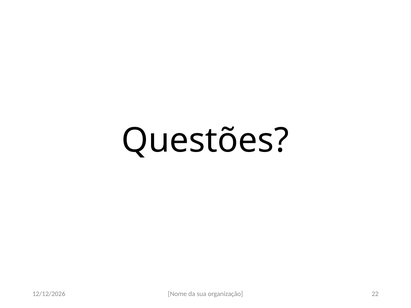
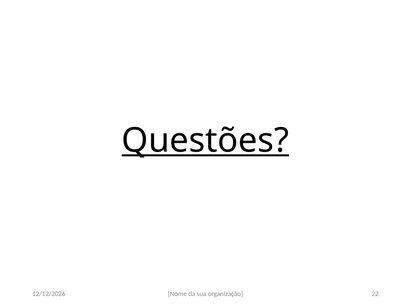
Questões underline: none -> present (205, 141)
